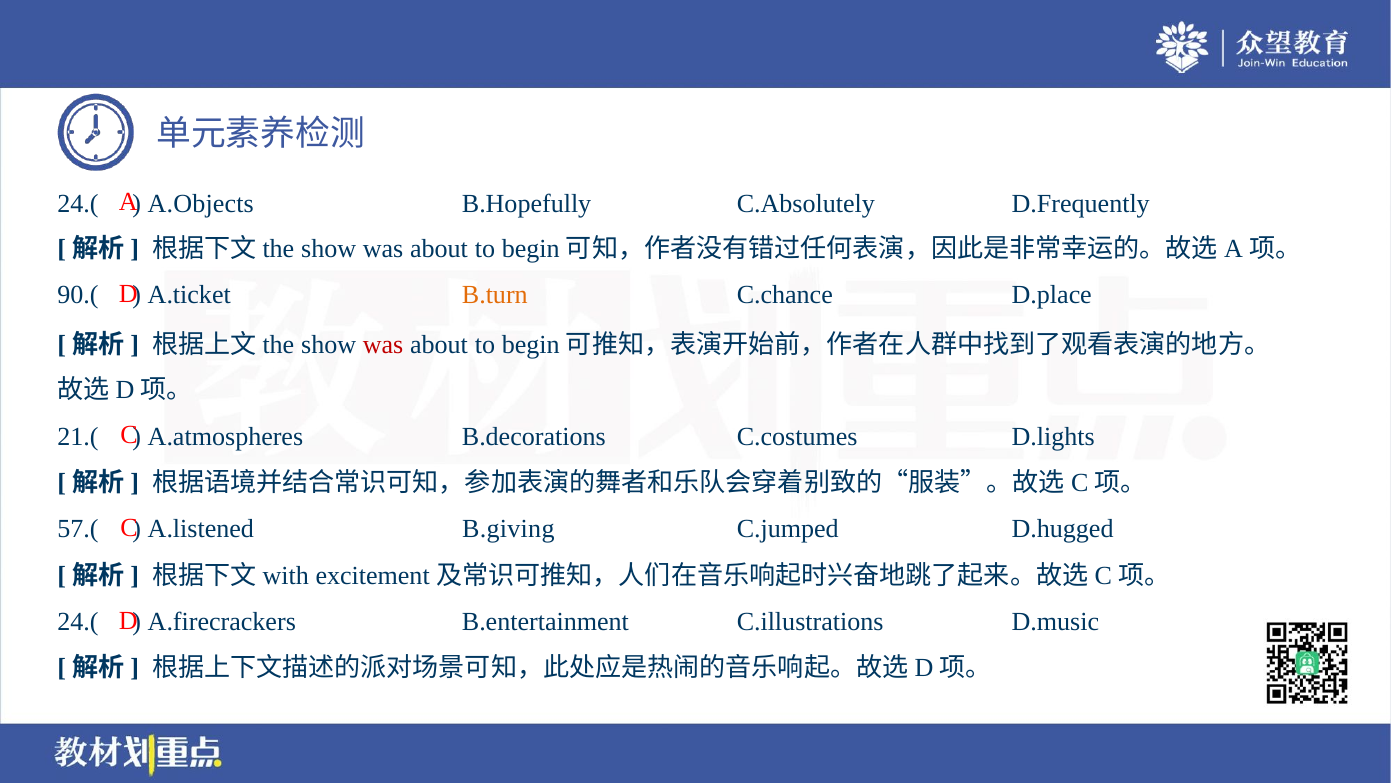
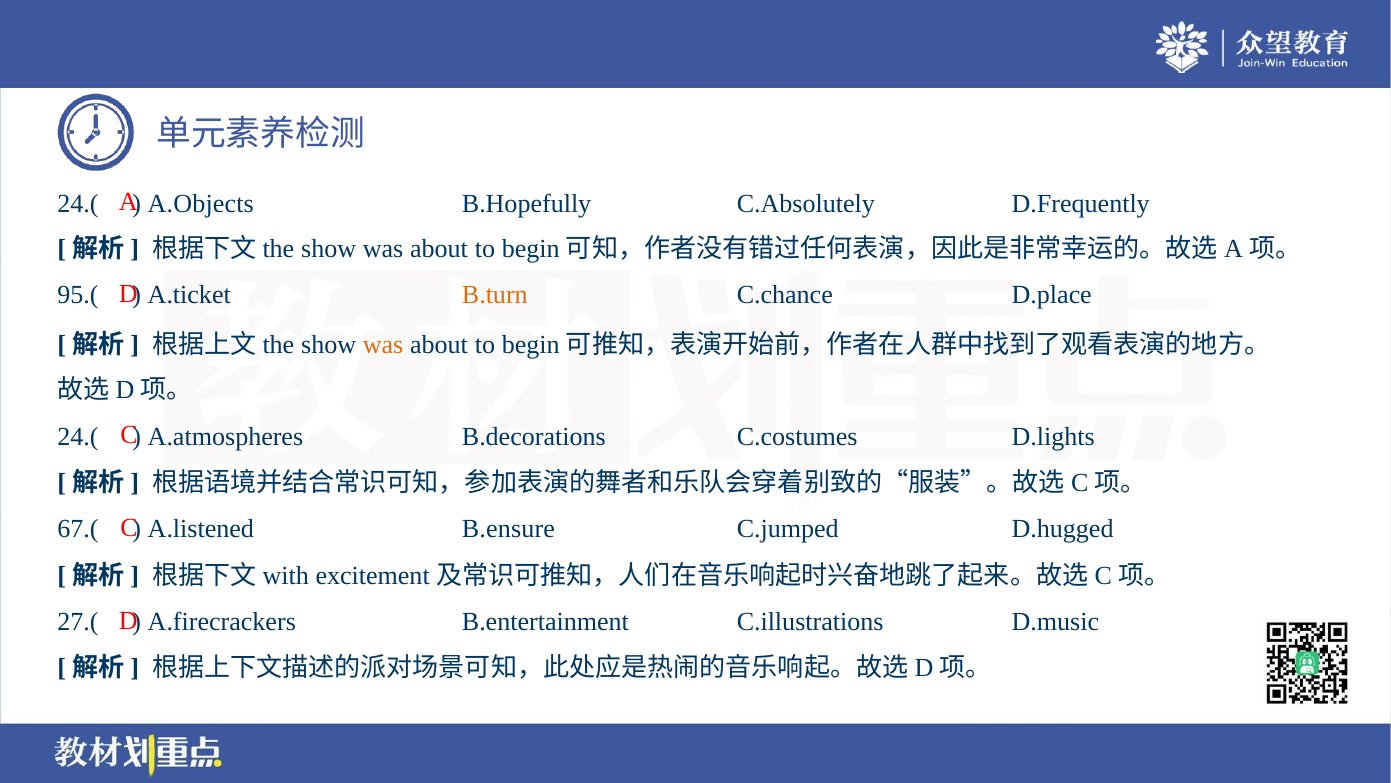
90.(: 90.( -> 95.( (78, 295)
was colour: red -> orange (383, 345)
21.(: 21.( -> 24.( (78, 436)
57.(: 57.( -> 67.( (78, 529)
B.giving: B.giving -> B.ensure (508, 529)
24.(: 24.( -> 27.( (78, 622)
